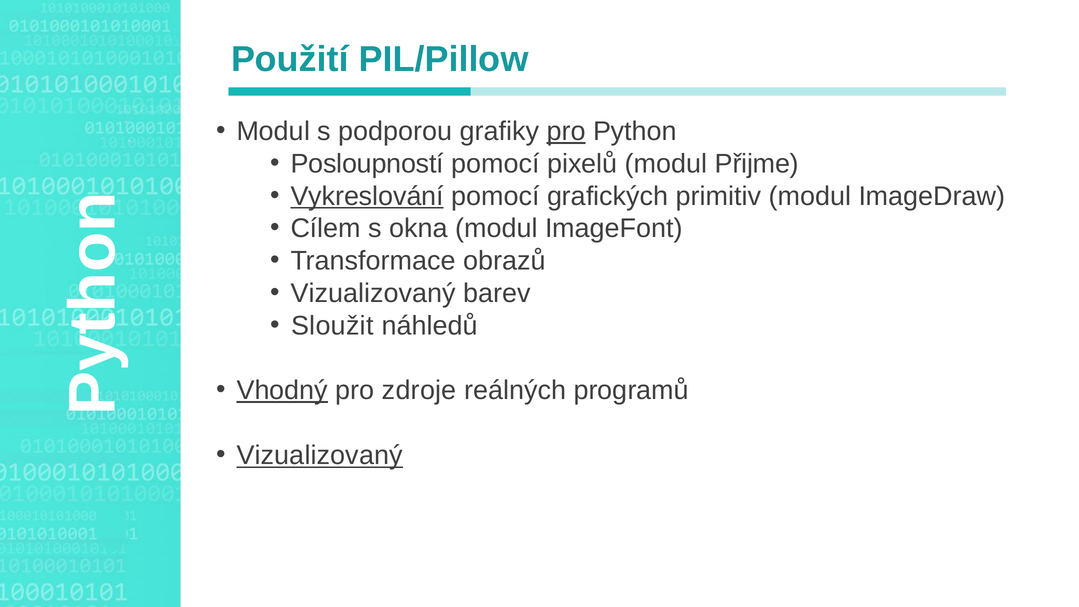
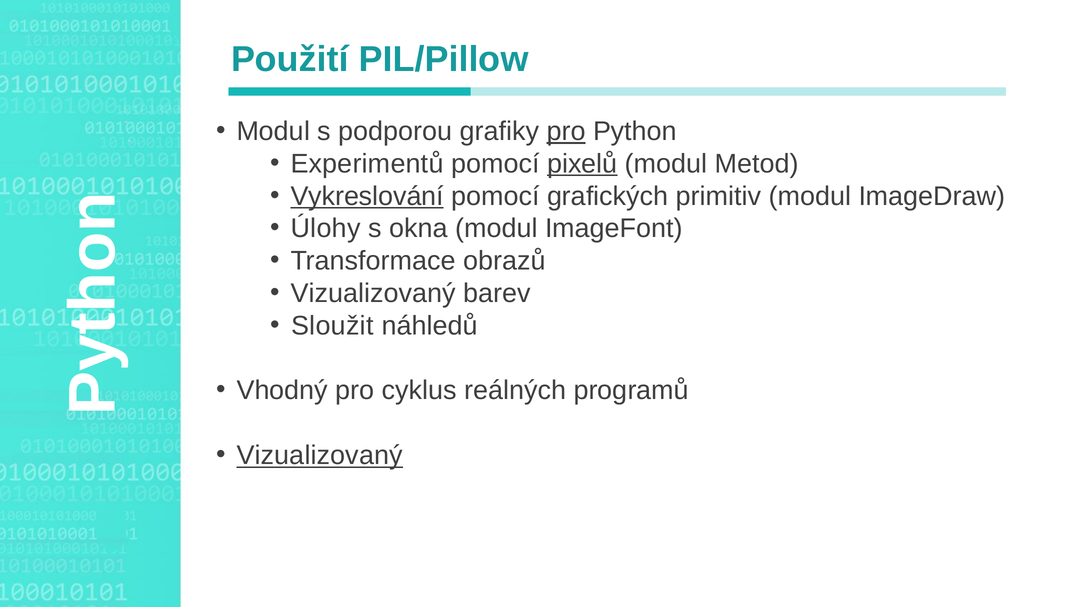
Posloupností: Posloupností -> Experimentů (367, 164)
pixelů underline: none -> present (582, 164)
Přijme: Přijme -> Metod (757, 164)
Cílem: Cílem -> Úlohy (326, 228)
Vhodný underline: present -> none (282, 390)
zdroje: zdroje -> cyklus (419, 390)
